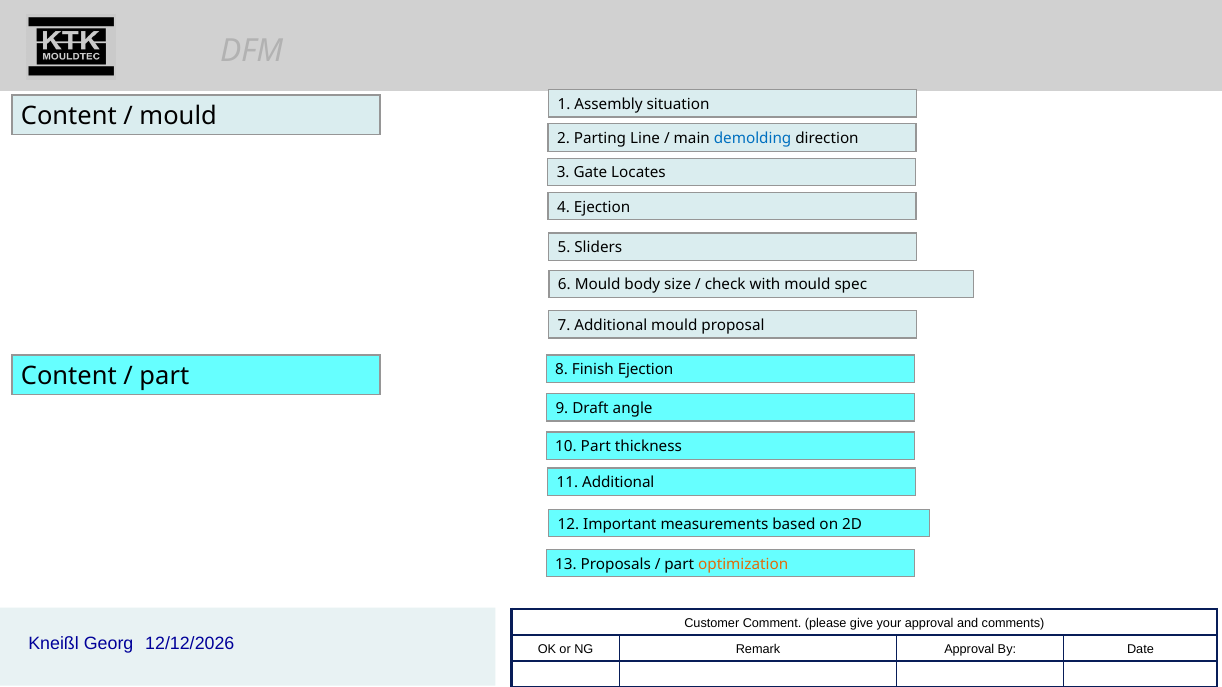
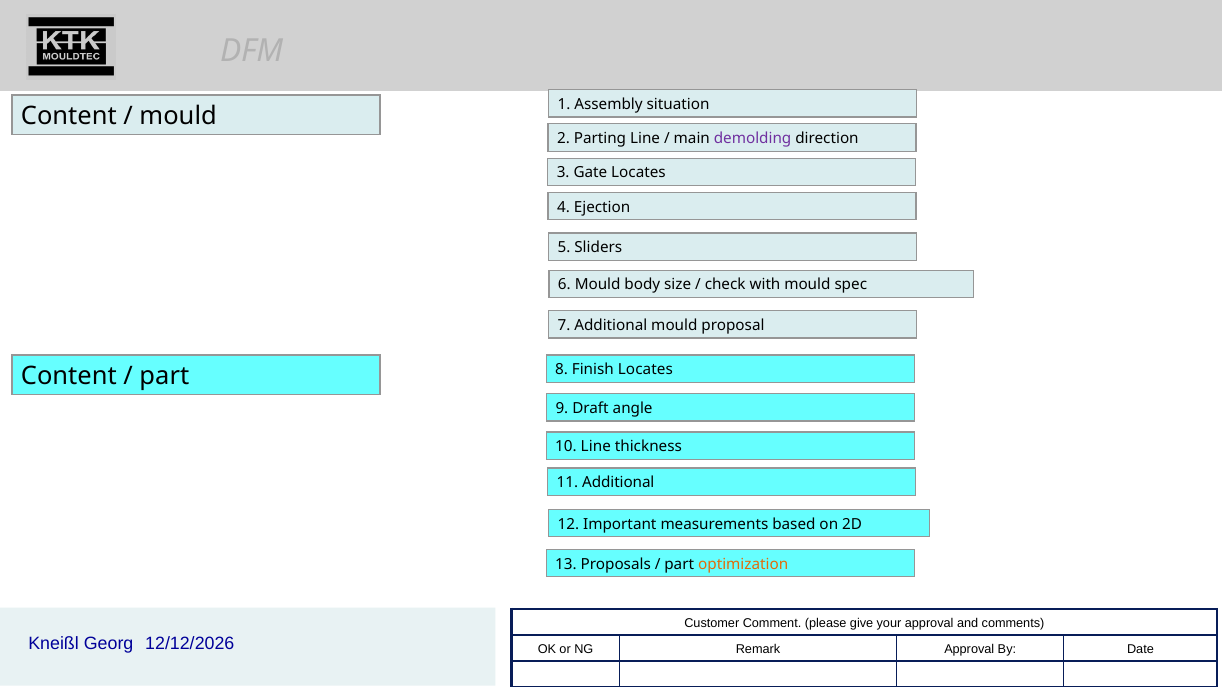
demolding colour: blue -> purple (753, 139)
Finish Ejection: Ejection -> Locates (645, 370)
10 Part: Part -> Line (596, 447)
